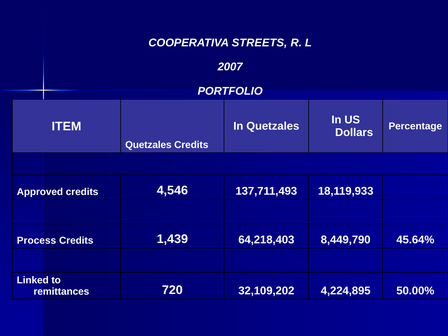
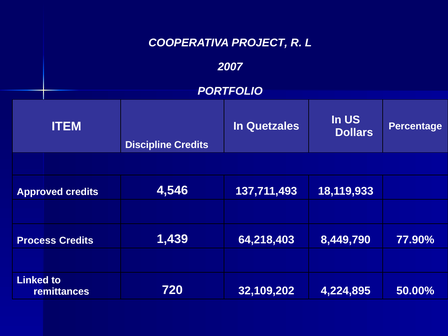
STREETS: STREETS -> PROJECT (260, 43)
Quetzales: Quetzales -> Discipline (148, 145)
45.64%: 45.64% -> 77.90% (415, 240)
